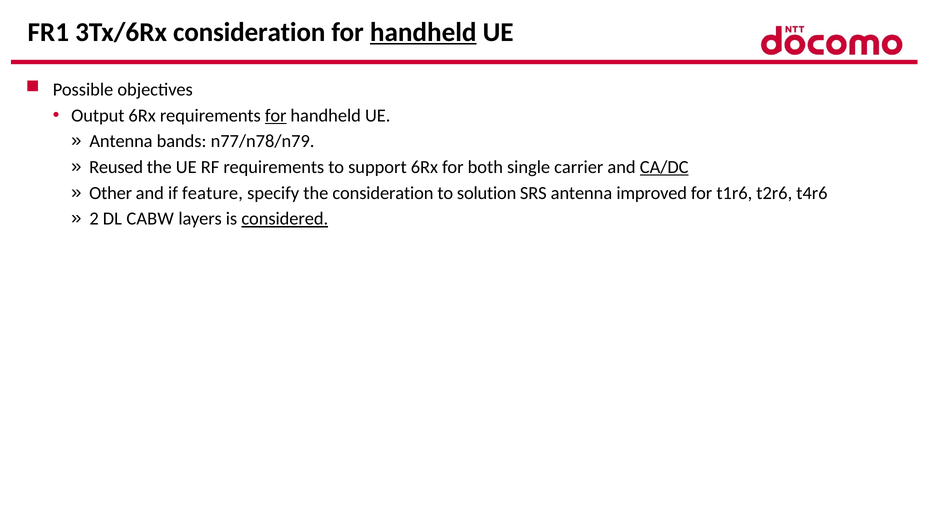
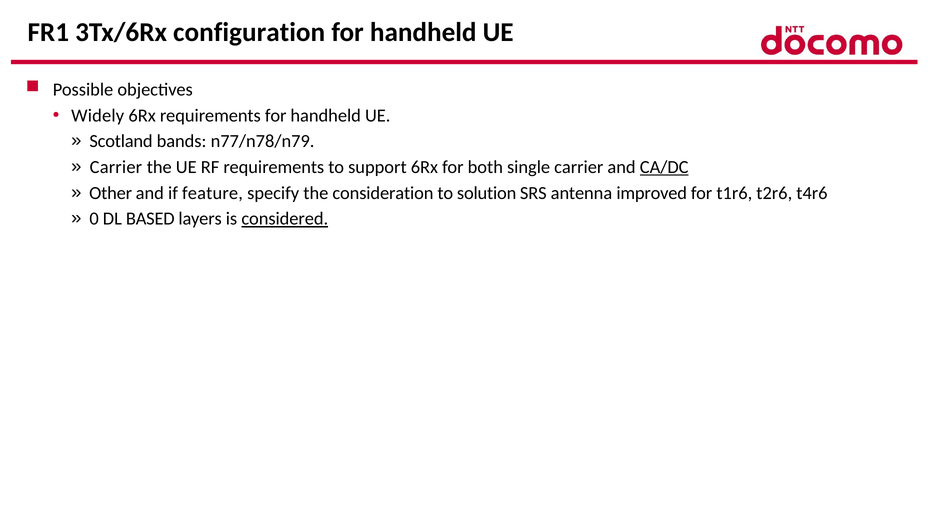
3Tx/6Rx consideration: consideration -> configuration (249, 32)
handheld underline: present -> none (423, 32)
Output: Output -> Widely (98, 116)
for underline: present -> none (276, 116)
Antenna: Antenna -> Scotland (121, 141)
Reused: Reused -> Carrier (116, 167)
2: 2 -> 0 (94, 219)
CABW: CABW -> BASED (150, 219)
